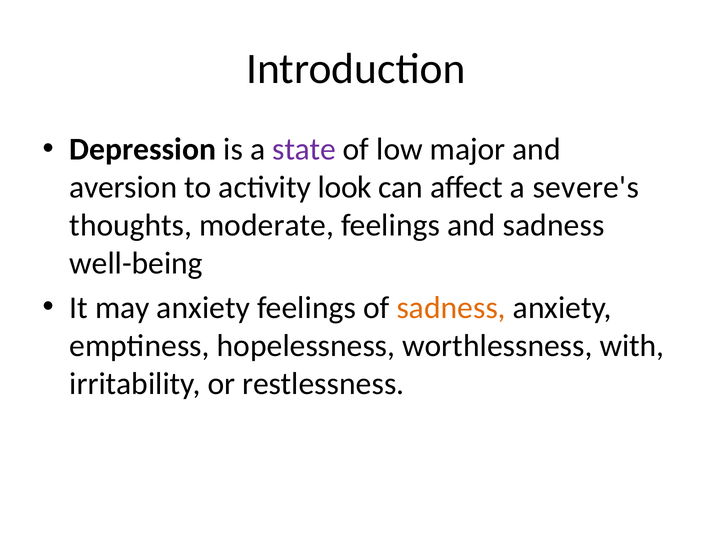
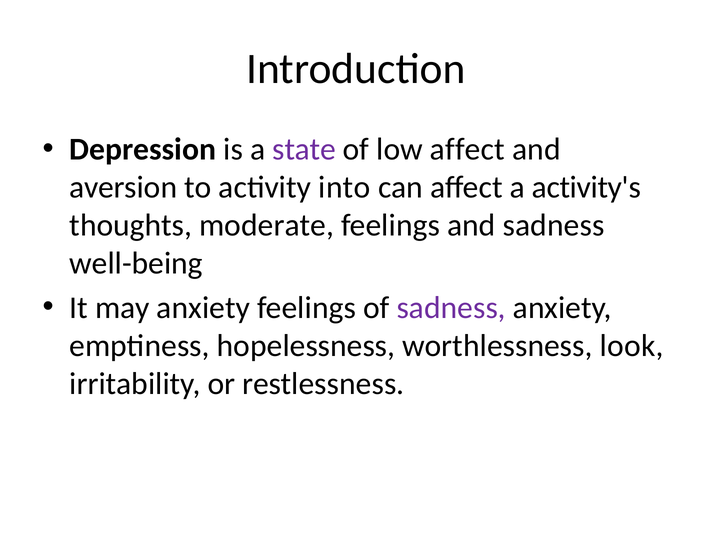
low major: major -> affect (467, 149)
look: look -> into (345, 187)
severe's: severe's -> activity's (586, 187)
sadness colour: orange -> purple (451, 308)
with: with -> look (632, 346)
